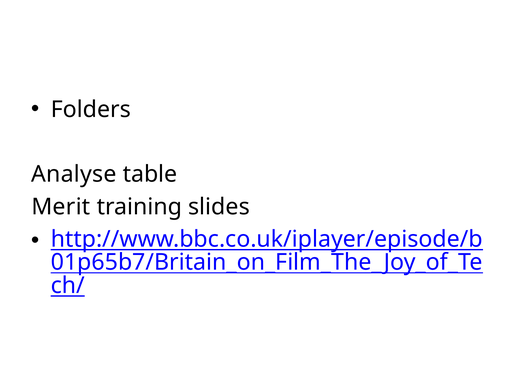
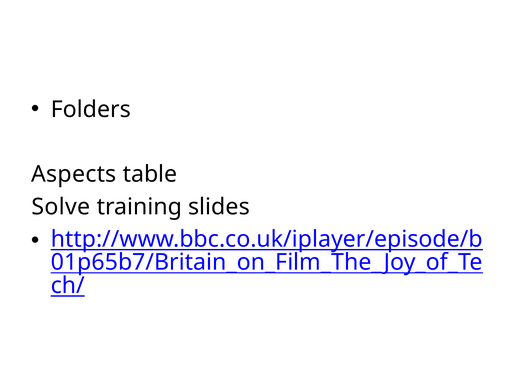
Analyse: Analyse -> Aspects (74, 174)
Merit: Merit -> Solve (61, 207)
